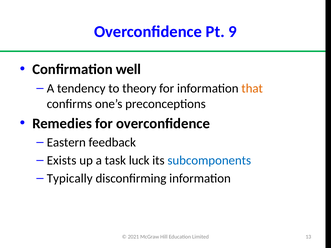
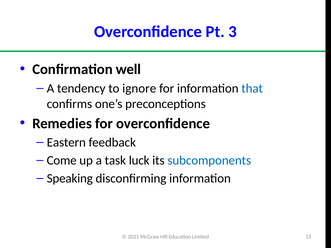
9: 9 -> 3 (233, 32)
theory: theory -> ignore (139, 88)
that colour: orange -> blue (252, 88)
Exists: Exists -> Come (62, 161)
Typically: Typically -> Speaking (70, 179)
